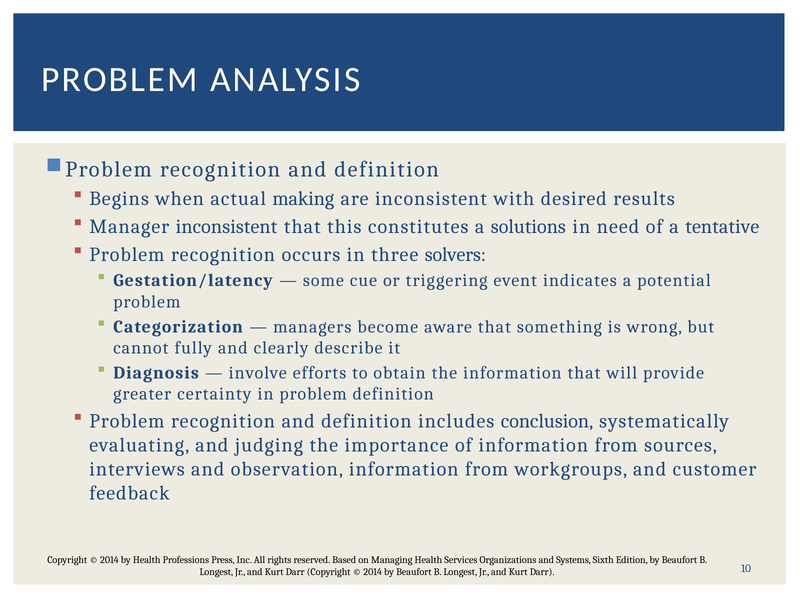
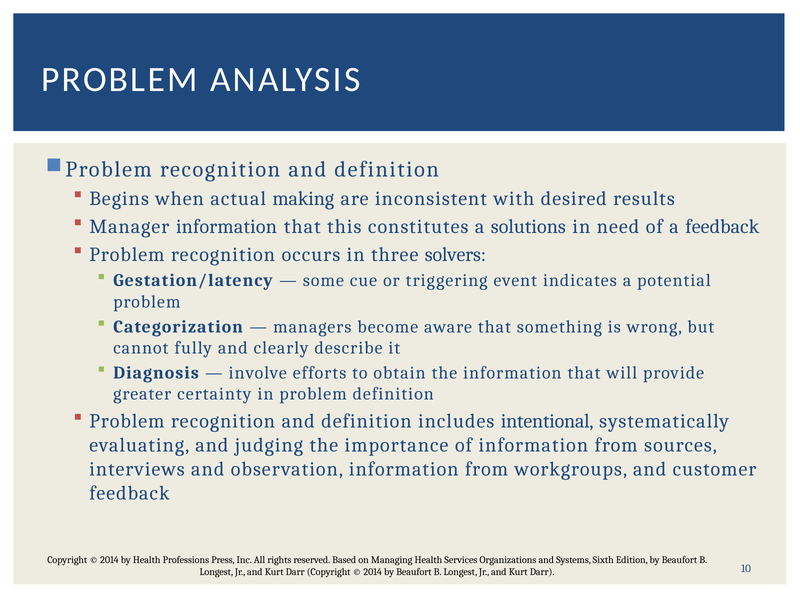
Manager inconsistent: inconsistent -> information (226, 227)
a tentative: tentative -> feedback (722, 227)
conclusion: conclusion -> intentional (547, 421)
